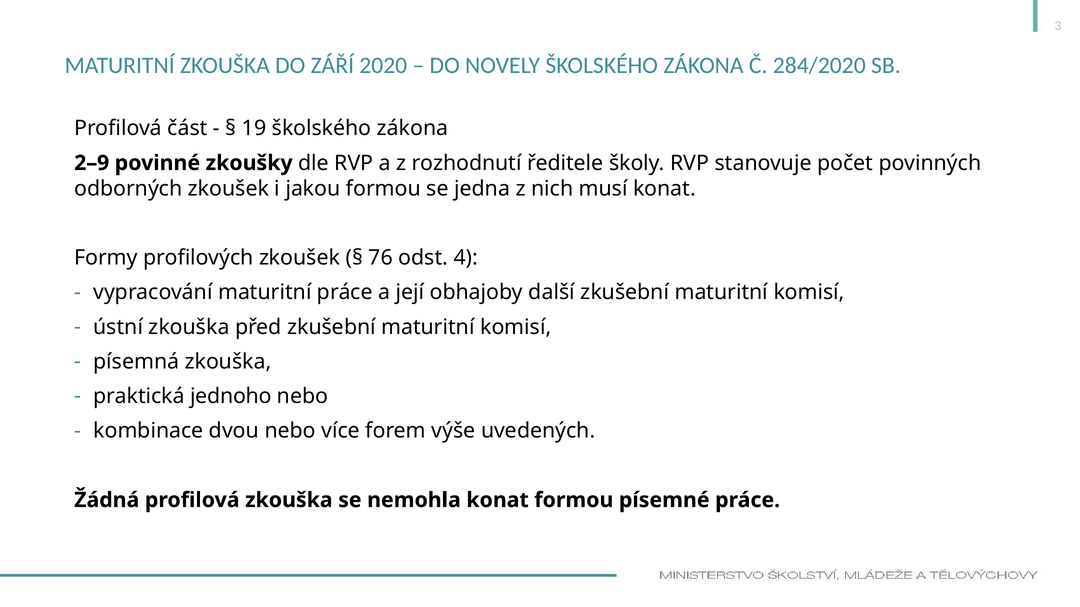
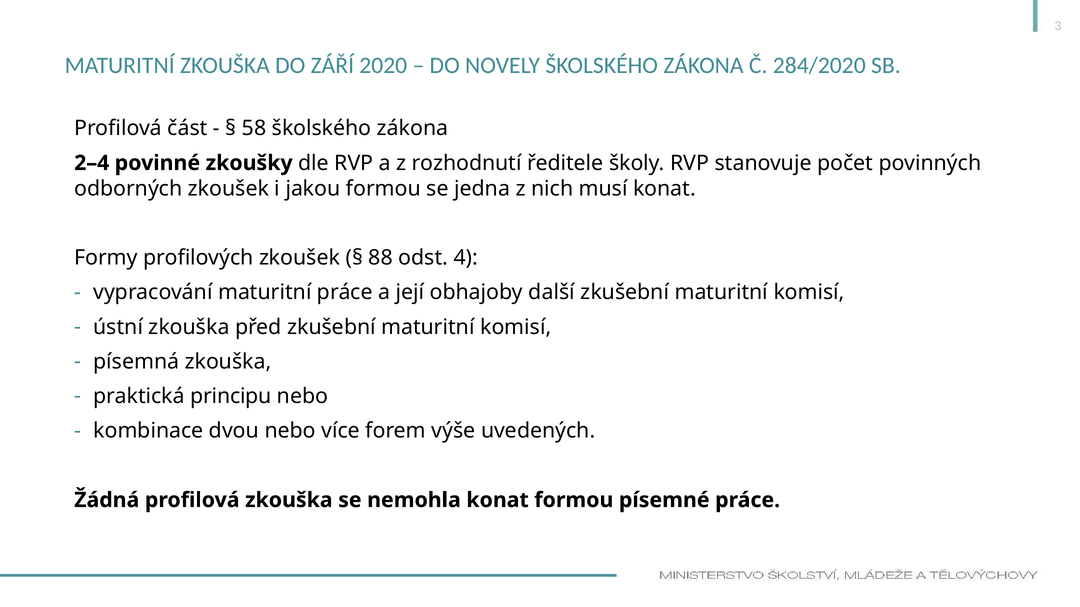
19: 19 -> 58 (254, 129)
2–9: 2–9 -> 2–4 (92, 163)
76: 76 -> 88 (381, 258)
jednoho: jednoho -> principu (231, 397)
